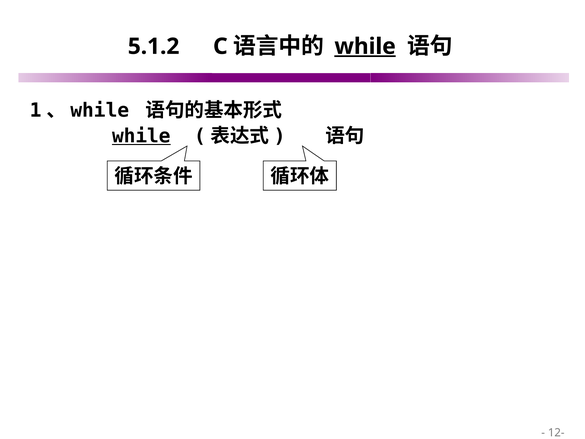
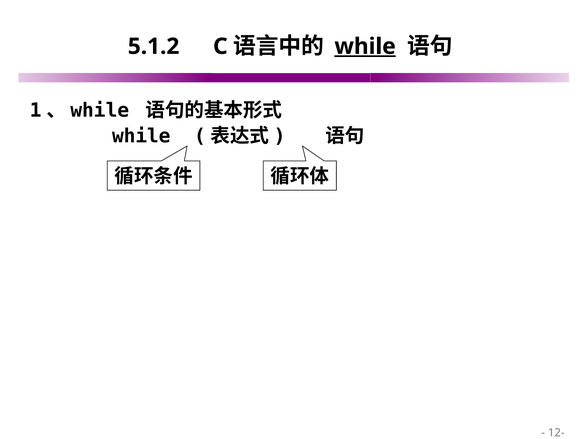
while underline: present -> none (141, 136)
